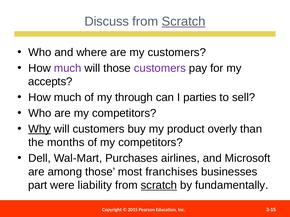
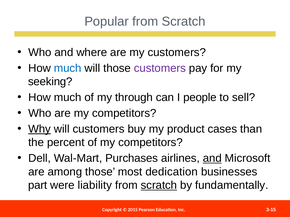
Discuss: Discuss -> Popular (107, 21)
Scratch underline: present -> none (184, 21)
much colour: purple -> blue (68, 68)
accepts: accepts -> seeking (50, 82)
parties: parties -> people (200, 98)
overly: overly -> cases (222, 129)
months: months -> percent (66, 143)
and underline: none -> present (212, 159)
franchises: franchises -> dedication (172, 172)
